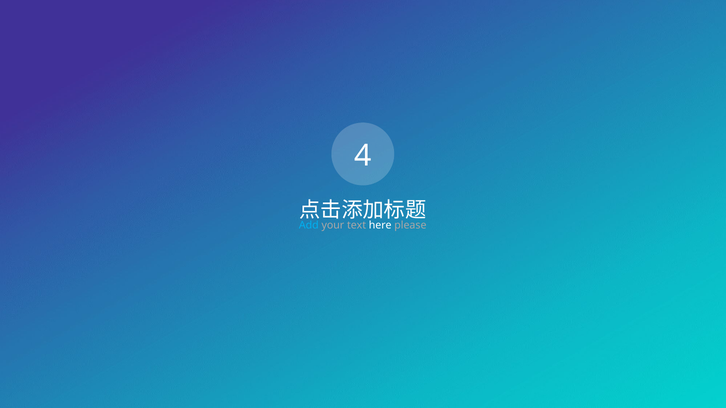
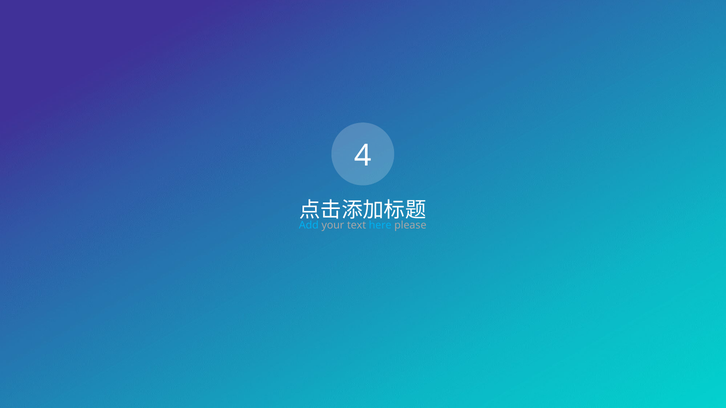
here colour: white -> light blue (380, 226)
